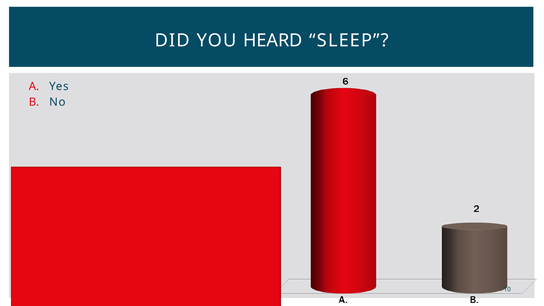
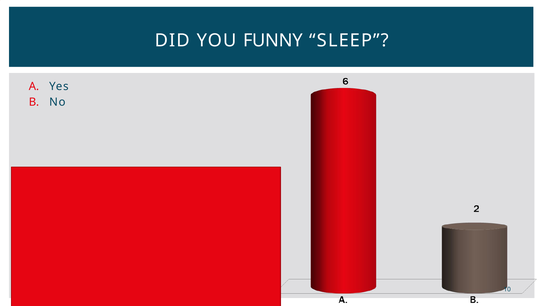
HEARD: HEARD -> FUNNY (273, 41)
